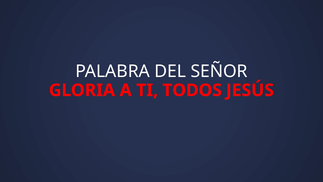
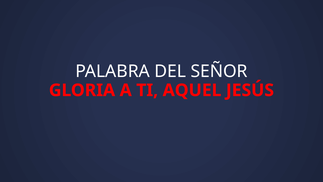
TODOS: TODOS -> AQUEL (192, 90)
